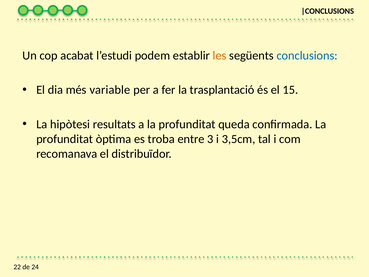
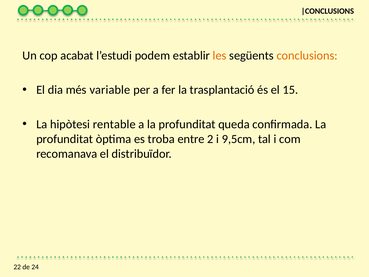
conclusions colour: blue -> orange (307, 55)
resultats: resultats -> rentable (114, 124)
3: 3 -> 2 (210, 139)
3,5cm: 3,5cm -> 9,5cm (239, 139)
